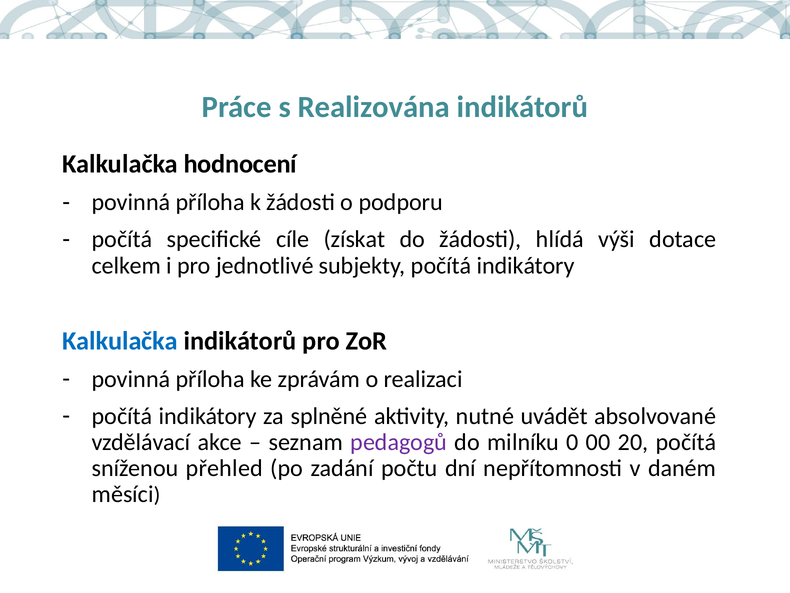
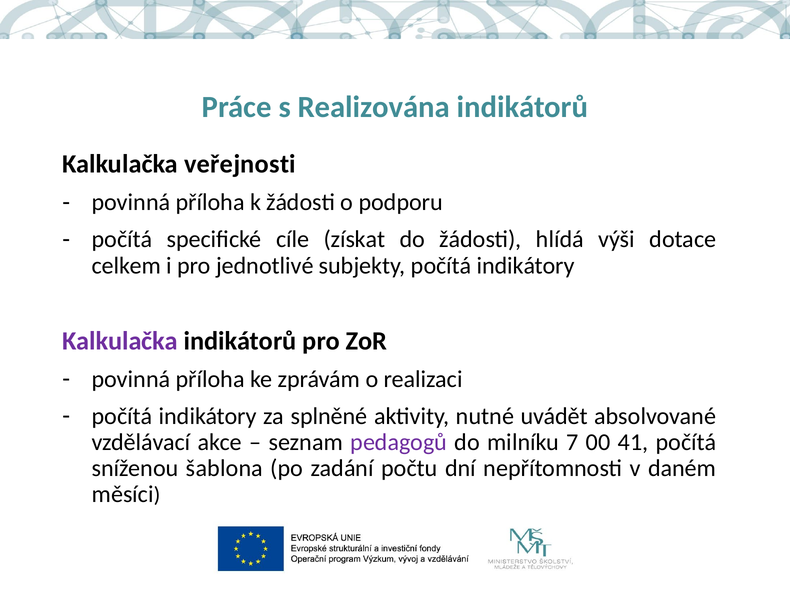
hodnocení: hodnocení -> veřejnosti (240, 164)
Kalkulačka colour: blue -> purple (120, 341)
0: 0 -> 7 (573, 442)
20: 20 -> 41 (633, 442)
přehled: přehled -> šablona (224, 468)
